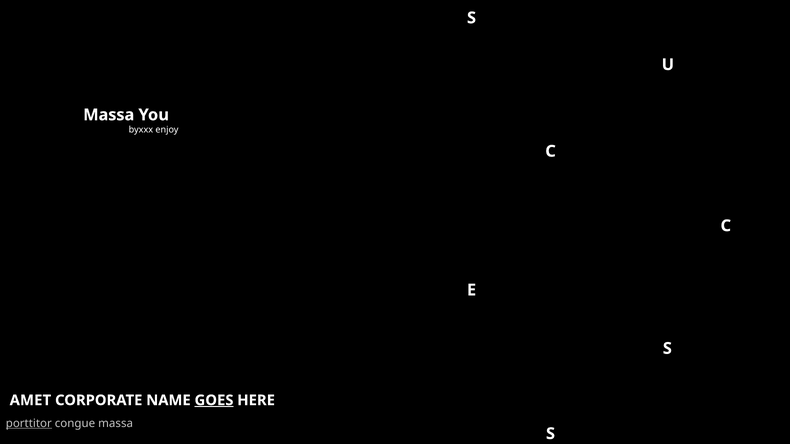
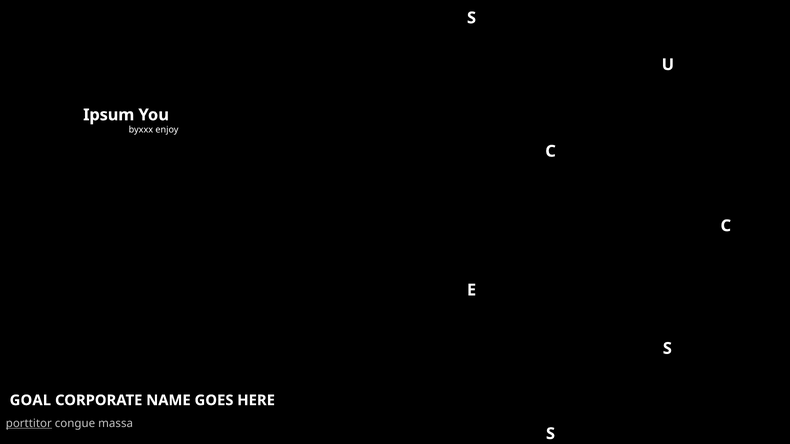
Massa: Massa -> Ipsum (109, 115)
AMET: AMET -> GOAL (30, 401)
GOES underline: present -> none (214, 401)
